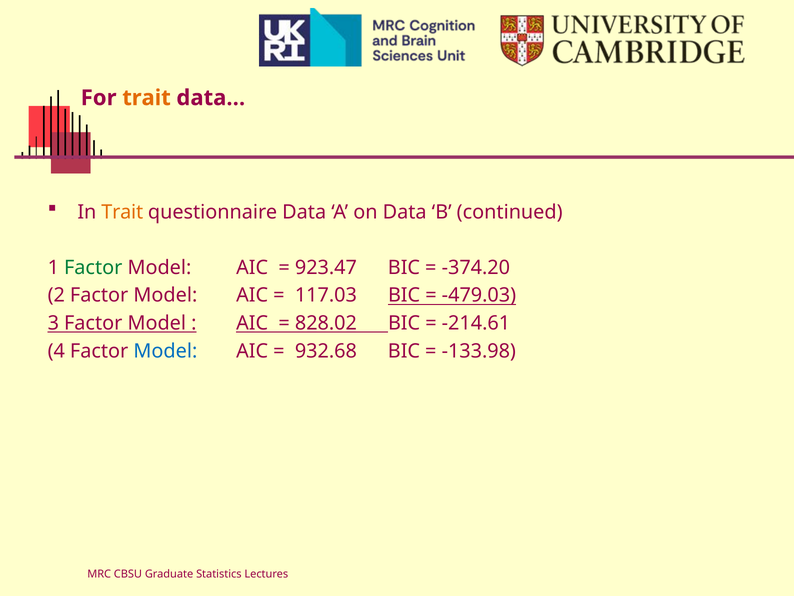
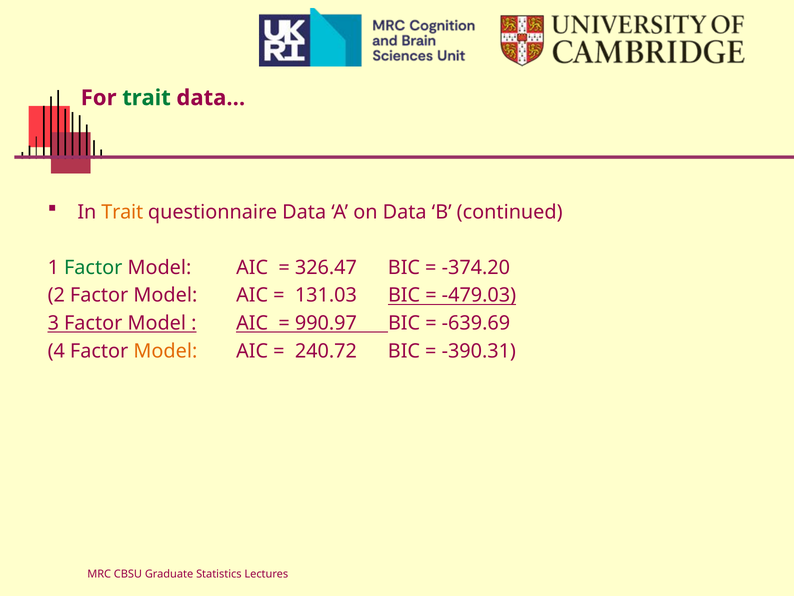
trait colour: orange -> green (146, 98)
923.47: 923.47 -> 326.47 (326, 267)
117.03: 117.03 -> 131.03 (326, 295)
828.02: 828.02 -> 990.97 (326, 323)
-214.61: -214.61 -> -639.69 (476, 323)
Model colour: blue -> orange (165, 351)
932.68: 932.68 -> 240.72 (326, 351)
-133.98: -133.98 -> -390.31 (479, 351)
